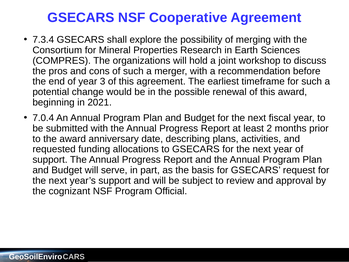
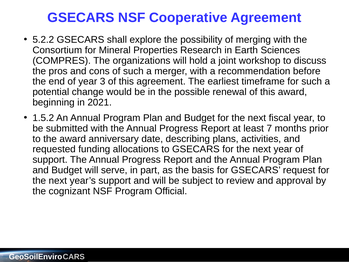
7.3.4: 7.3.4 -> 5.2.2 (43, 40)
7.0.4: 7.0.4 -> 1.5.2 (43, 118)
2: 2 -> 7 (269, 128)
